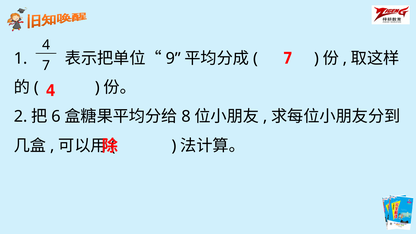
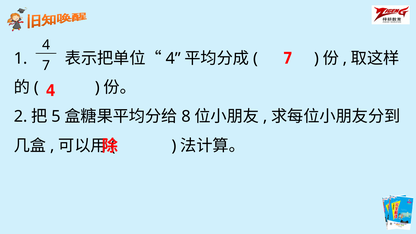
9: 9 -> 4 (173, 58)
6: 6 -> 5 (56, 117)
